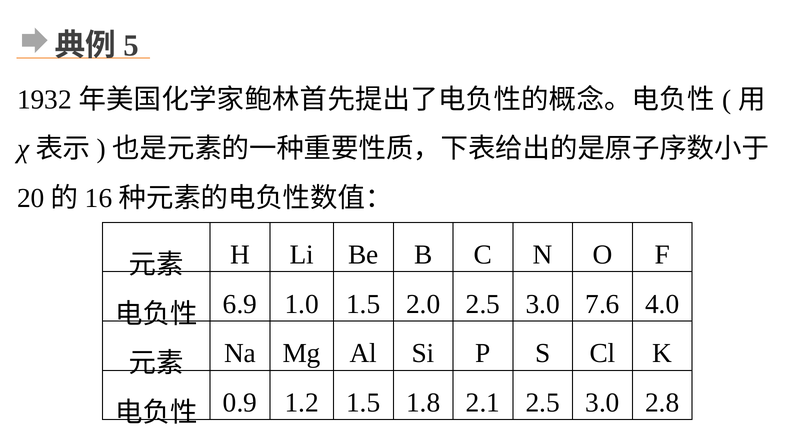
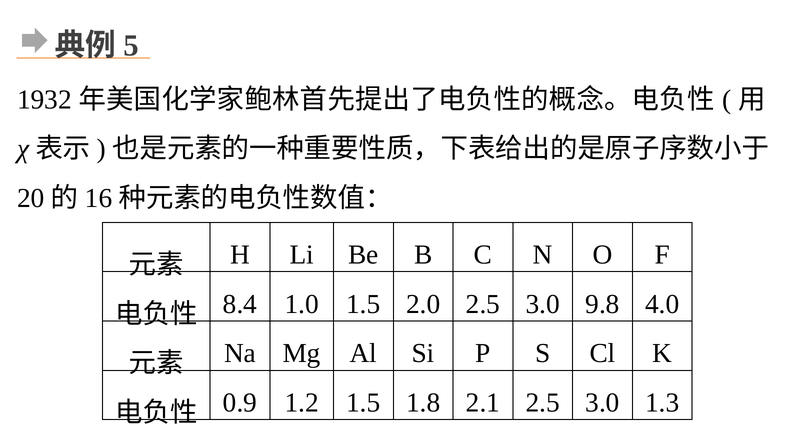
6.9: 6.9 -> 8.4 (240, 304)
7.6: 7.6 -> 9.8 (602, 304)
2.8: 2.8 -> 1.3 (662, 403)
